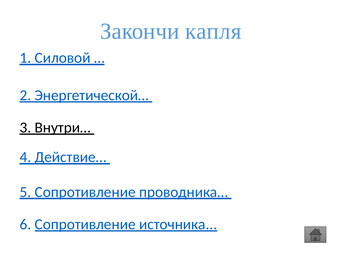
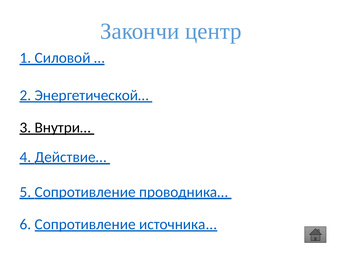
капля: капля -> центр (213, 31)
